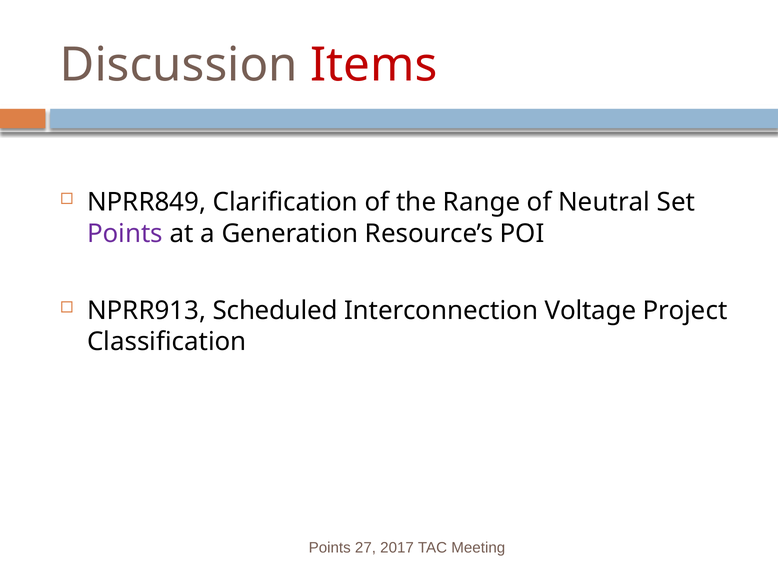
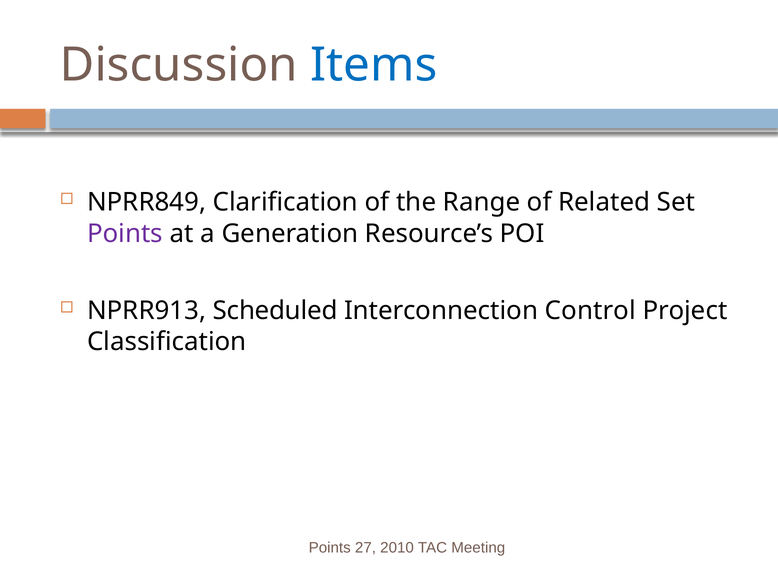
Items colour: red -> blue (374, 65)
Neutral: Neutral -> Related (604, 203)
Voltage: Voltage -> Control (590, 311)
2017: 2017 -> 2010 (397, 548)
